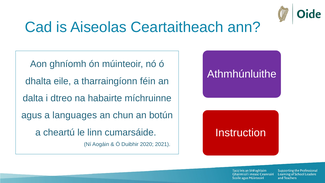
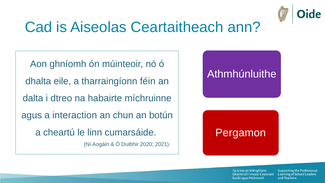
languages: languages -> interaction (75, 115)
Instruction: Instruction -> Pergamon (241, 133)
